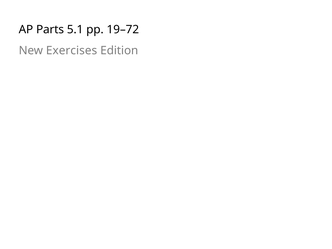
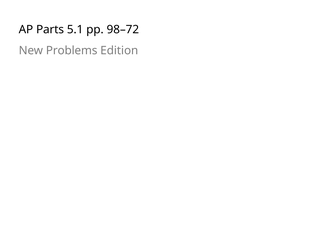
19–72: 19–72 -> 98–72 (123, 30)
Exercises: Exercises -> Problems (72, 50)
